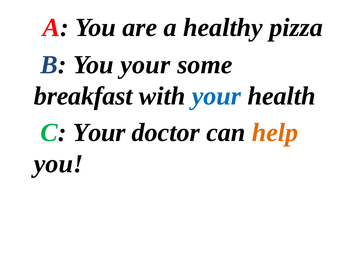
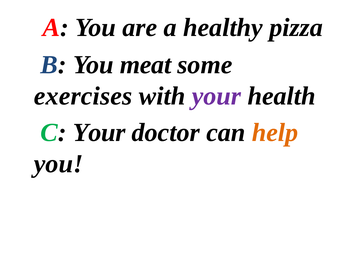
You your: your -> meat (146, 65)
breakfast: breakfast -> exercises (83, 96)
your colour: blue -> purple (216, 96)
